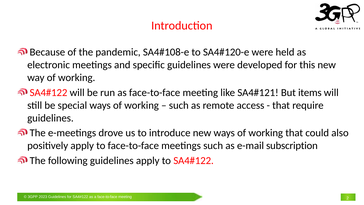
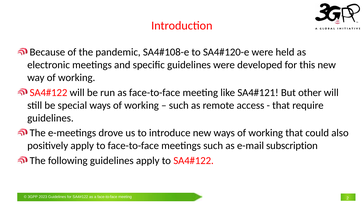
items: items -> other (310, 92)
